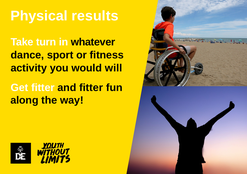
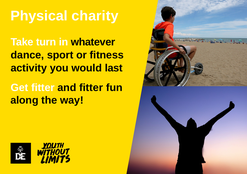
results: results -> charity (95, 16)
will: will -> last (114, 68)
